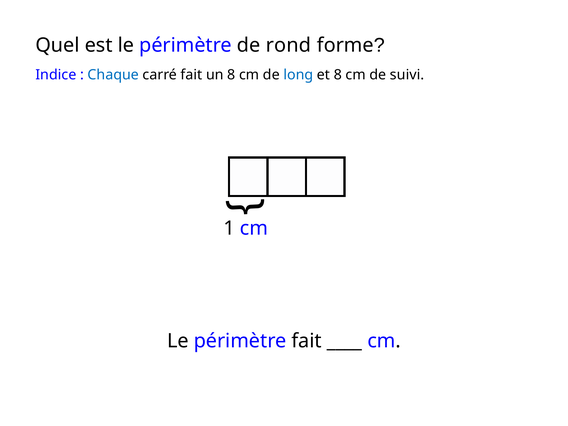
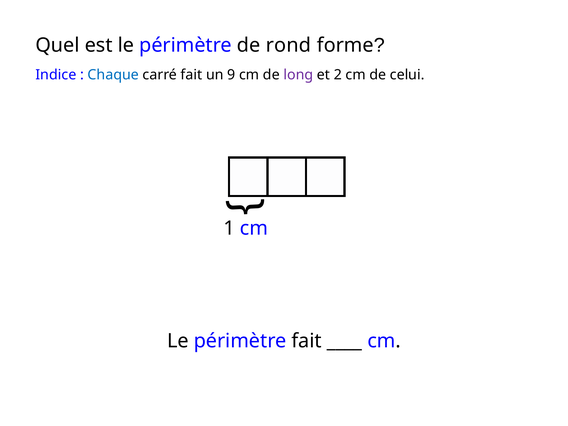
un 8: 8 -> 9 (231, 75)
long colour: blue -> purple (298, 75)
et 8: 8 -> 2 (338, 75)
suivi: suivi -> celui (407, 75)
